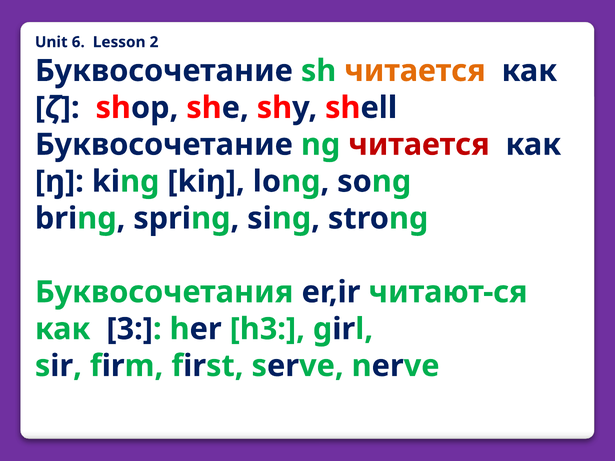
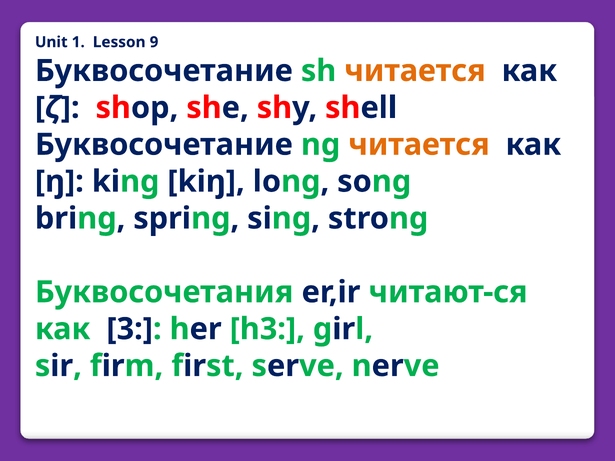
6: 6 -> 1 (78, 42)
2: 2 -> 9 (154, 42)
читается colour: red -> orange (419, 145)
